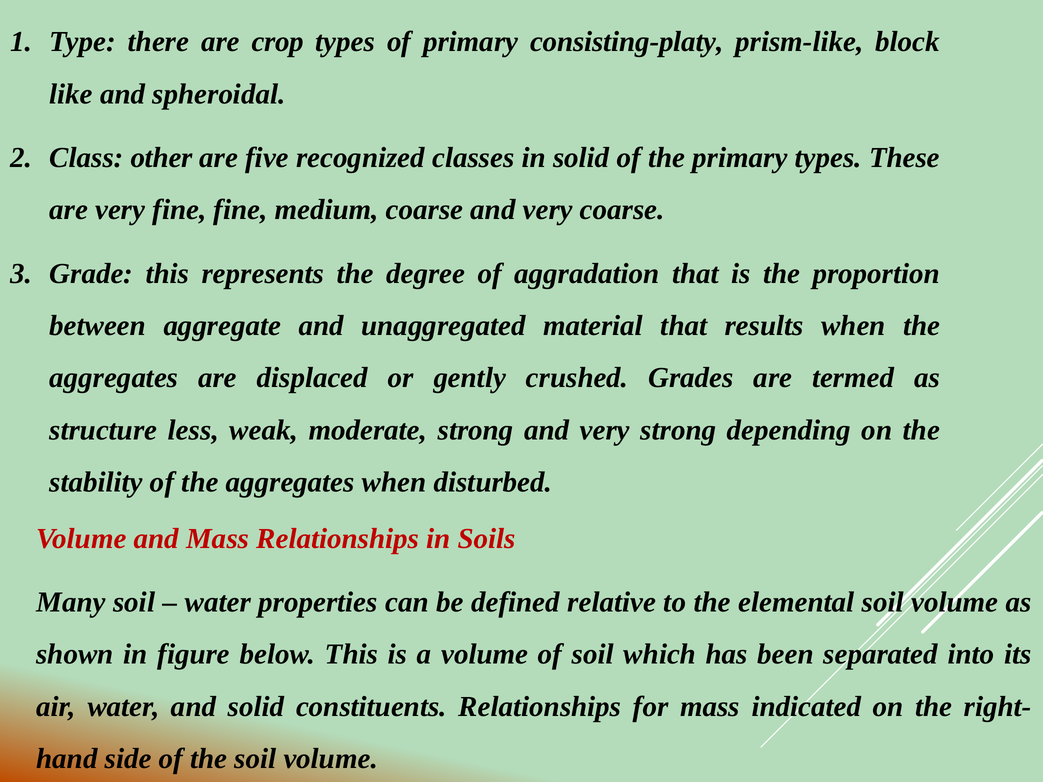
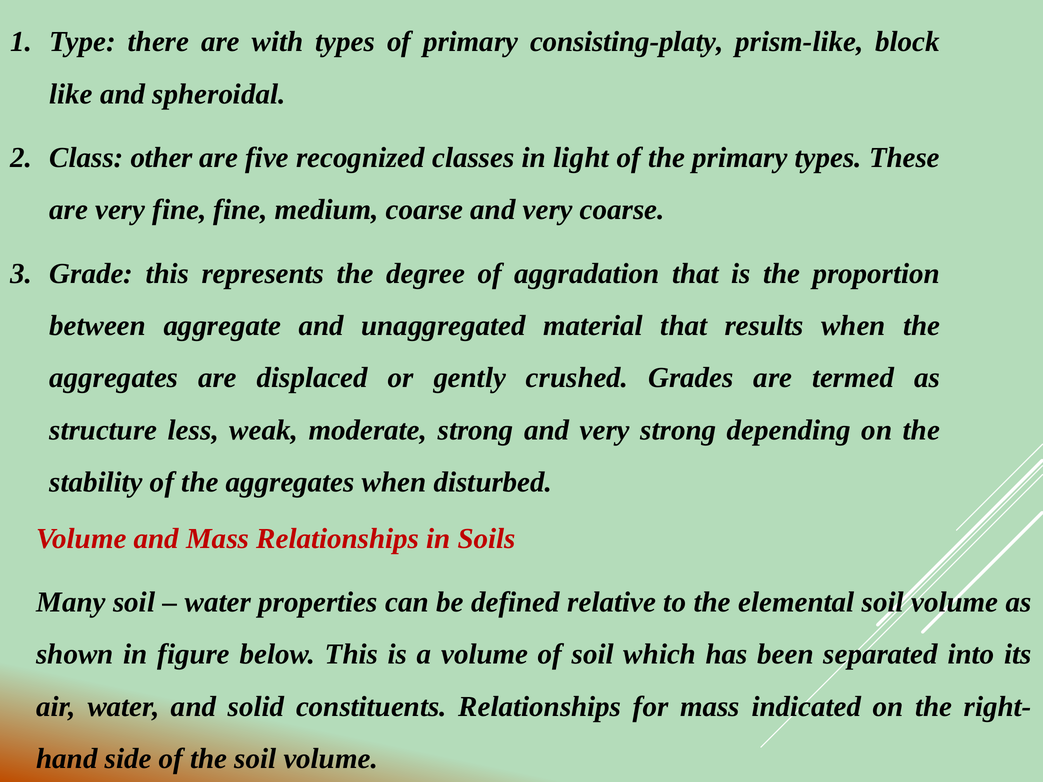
crop: crop -> with (278, 42)
in solid: solid -> light (581, 158)
